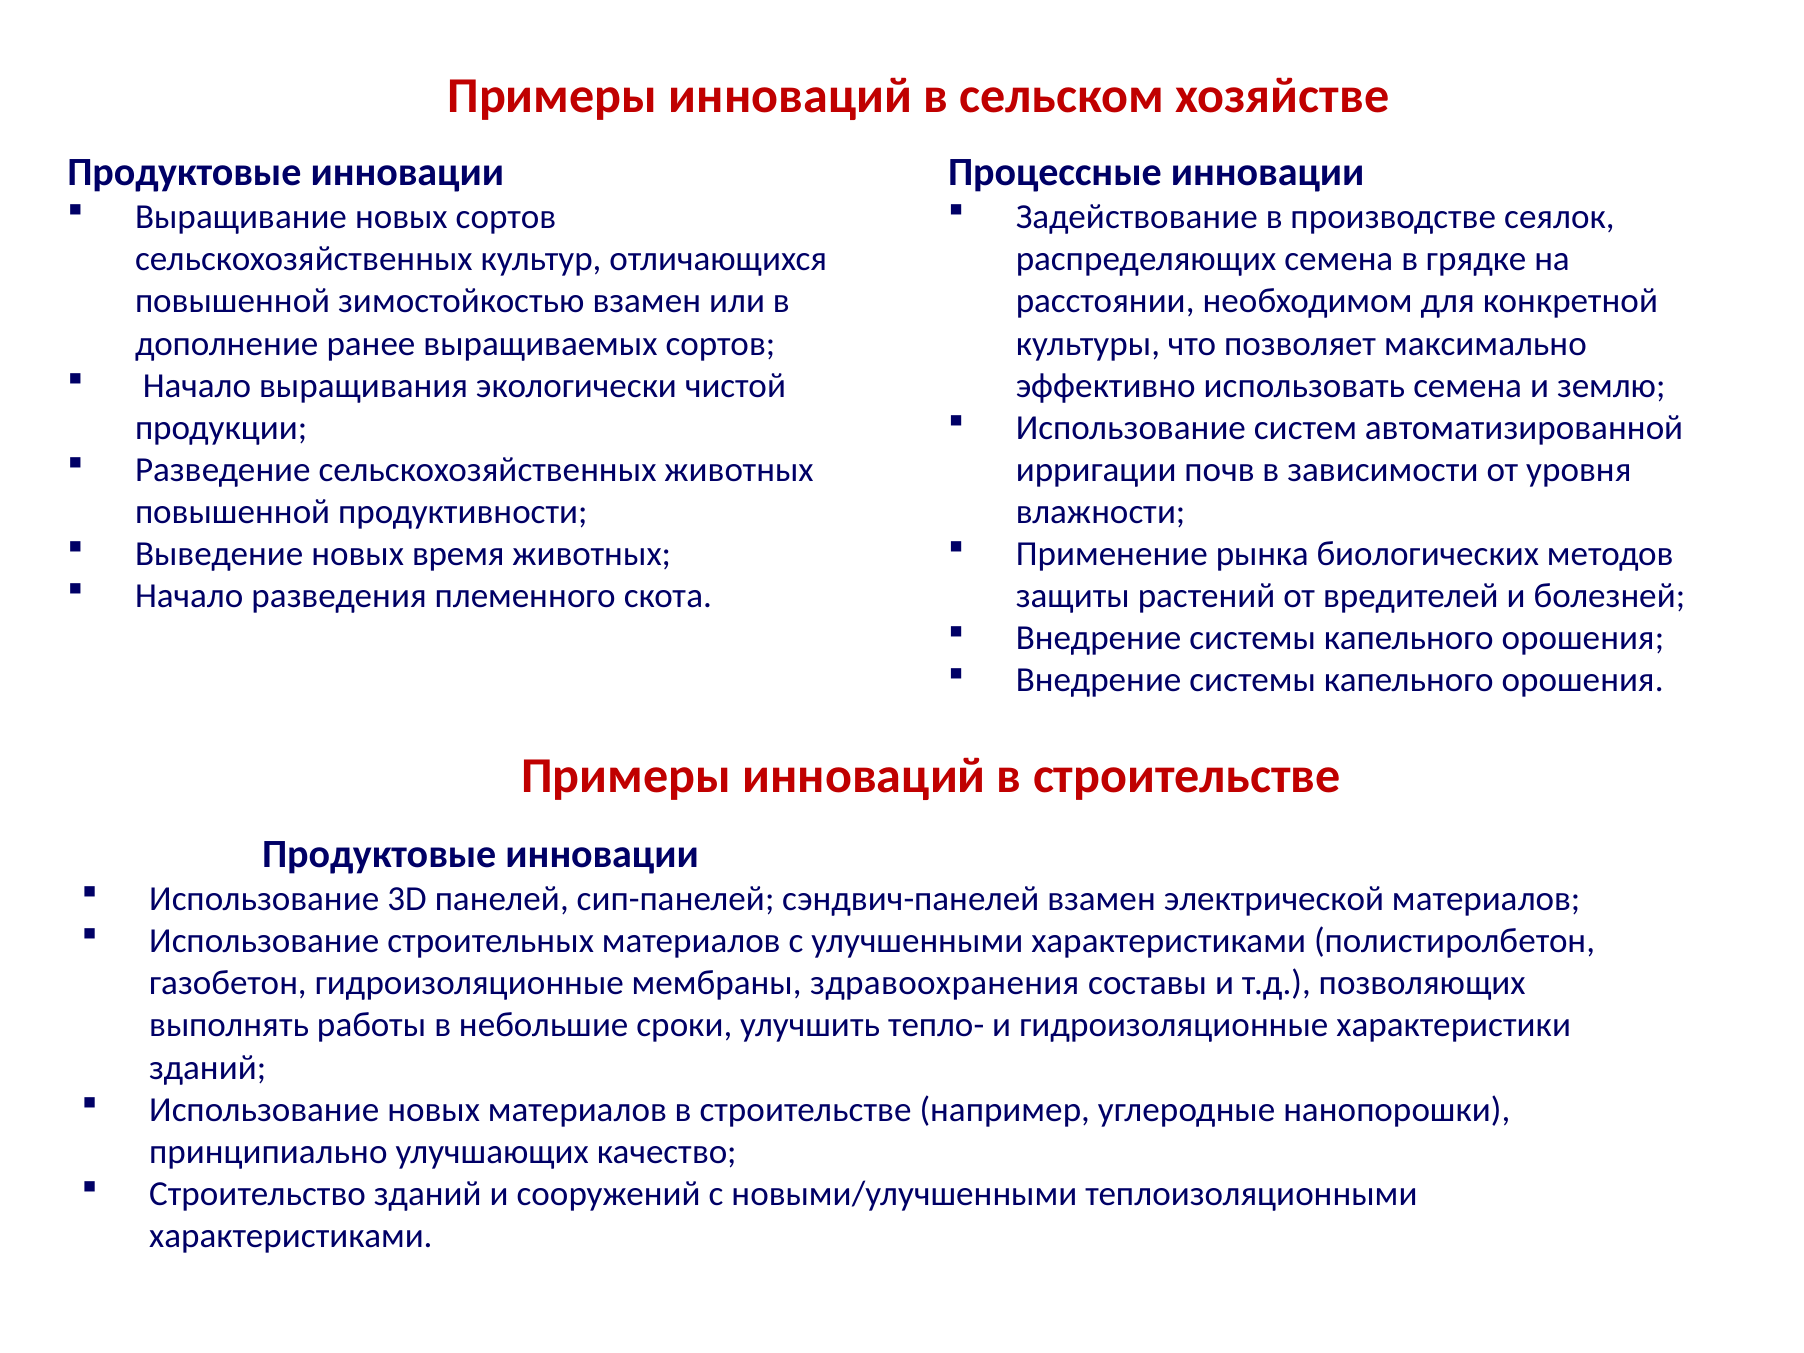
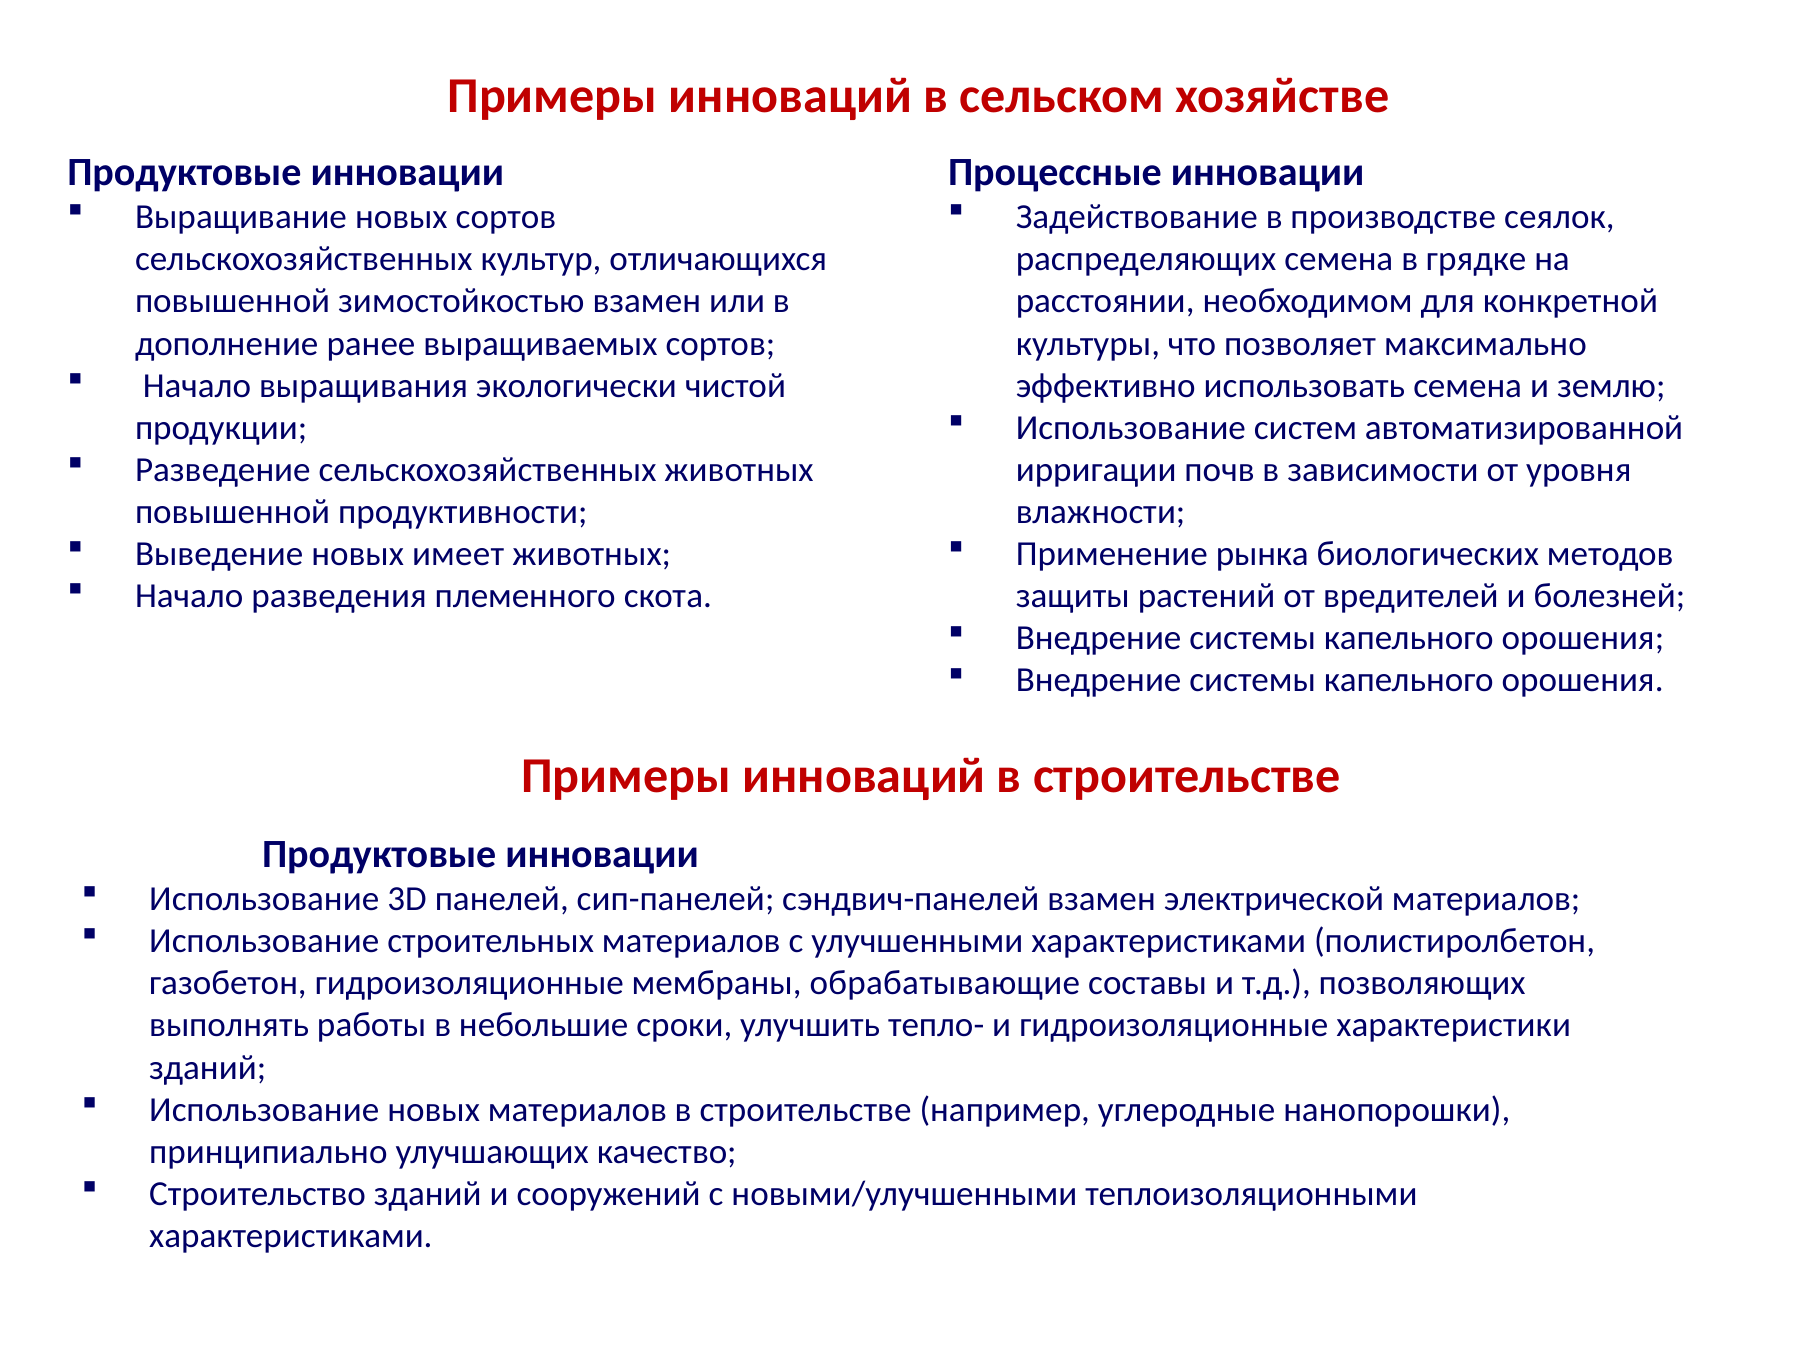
время: время -> имеет (458, 554)
здравоохранения: здравоохранения -> обрабатывающие (945, 983)
